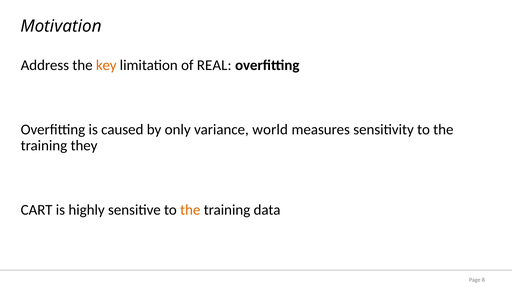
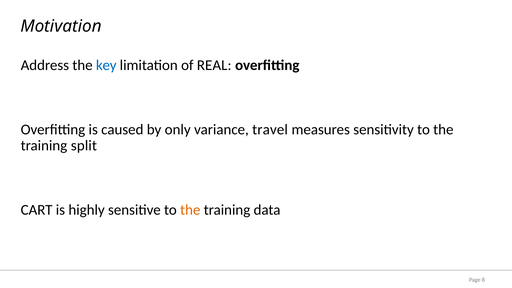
key colour: orange -> blue (106, 65)
world: world -> travel (270, 130)
they: they -> split (84, 146)
